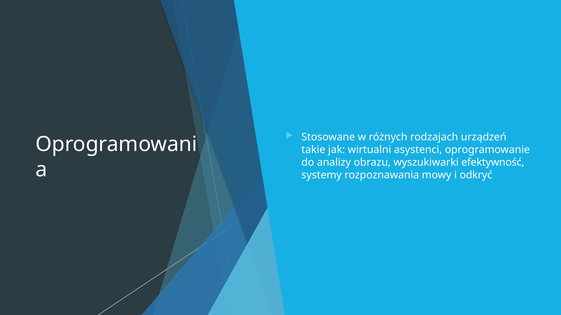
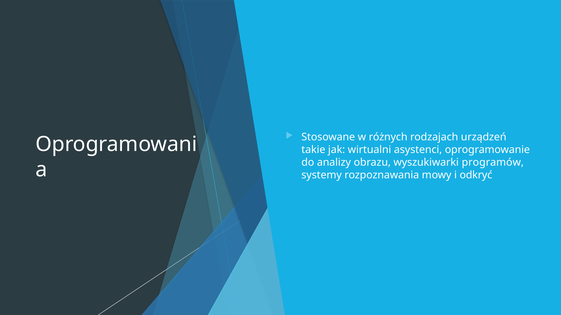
efektywność: efektywność -> programów (493, 163)
